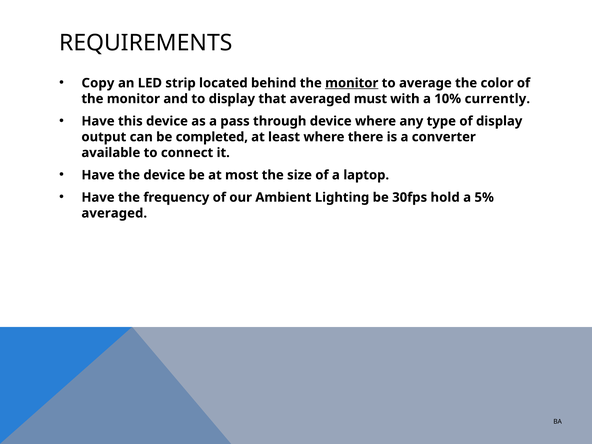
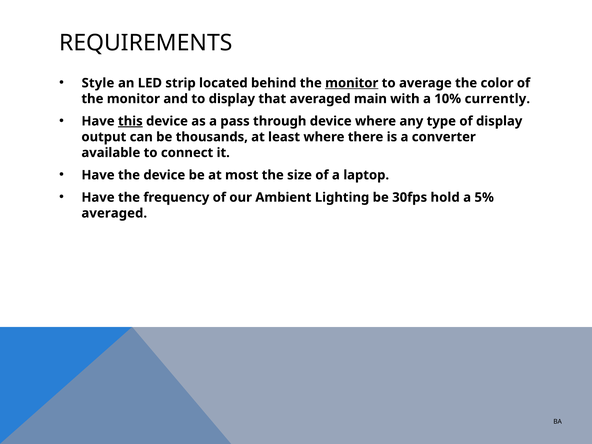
Copy: Copy -> Style (98, 83)
must: must -> main (370, 99)
this underline: none -> present (130, 121)
completed: completed -> thousands (212, 137)
